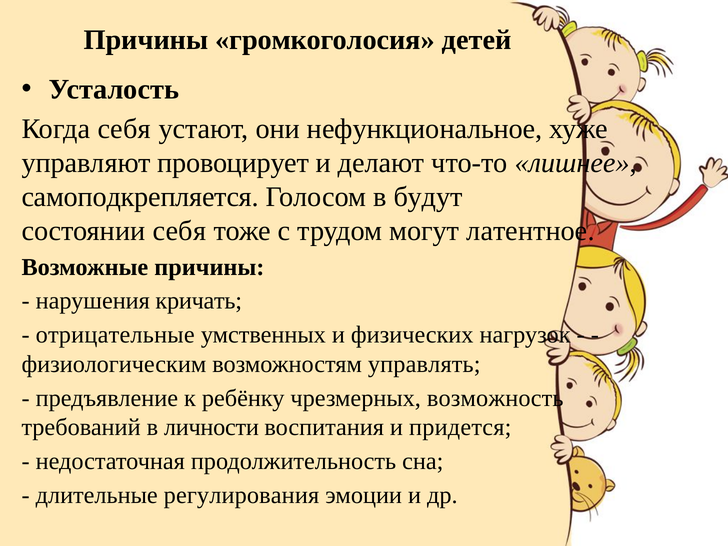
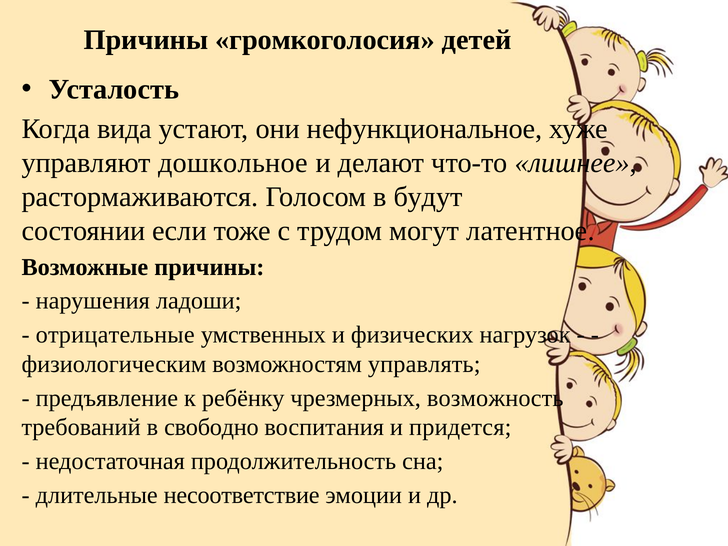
Когда себя: себя -> вида (125, 129)
провоцирует: провоцирует -> дошкольное (233, 163)
самоподкрепляется: самоподкрепляется -> растормаживаются (140, 197)
состоянии себя: себя -> если (180, 231)
кричать: кричать -> ладоши (199, 301)
личности: личности -> свободно (211, 427)
регулирования: регулирования -> несоответствие (242, 495)
